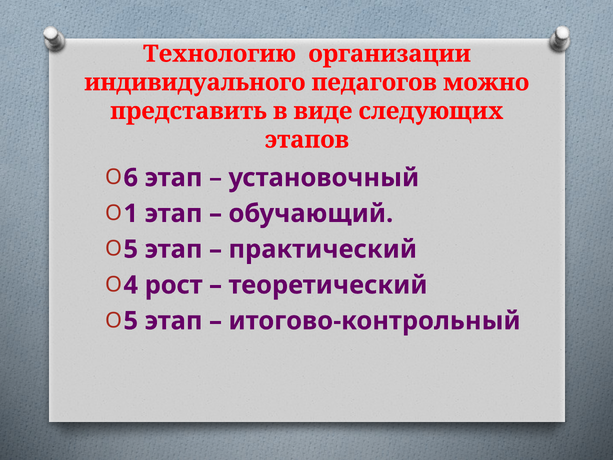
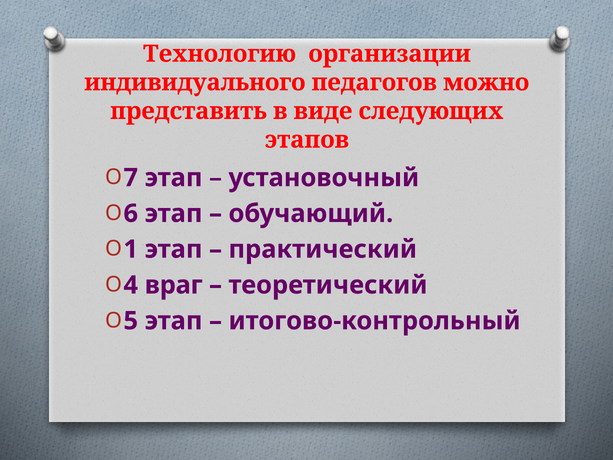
6: 6 -> 7 (131, 178)
1: 1 -> 6 (131, 213)
5: 5 -> 1 (131, 249)
рост: рост -> враг (174, 285)
